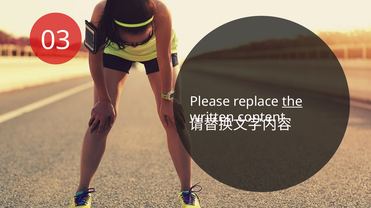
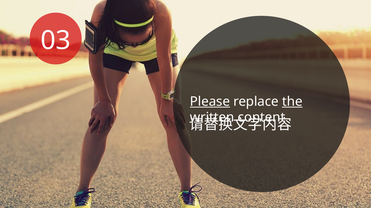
Please underline: none -> present (210, 102)
